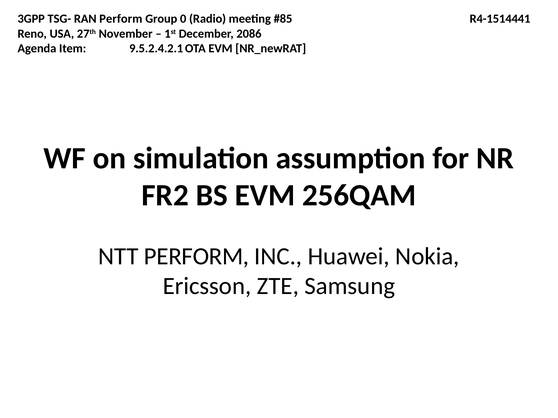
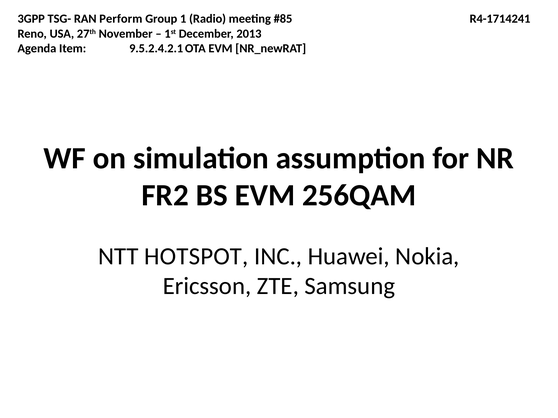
0: 0 -> 1 (183, 19)
R4-1514441: R4-1514441 -> R4-1714241 (500, 19)
2086: 2086 -> 2013 (249, 34)
NTT PERFORM: PERFORM -> HOTSPOT (196, 257)
